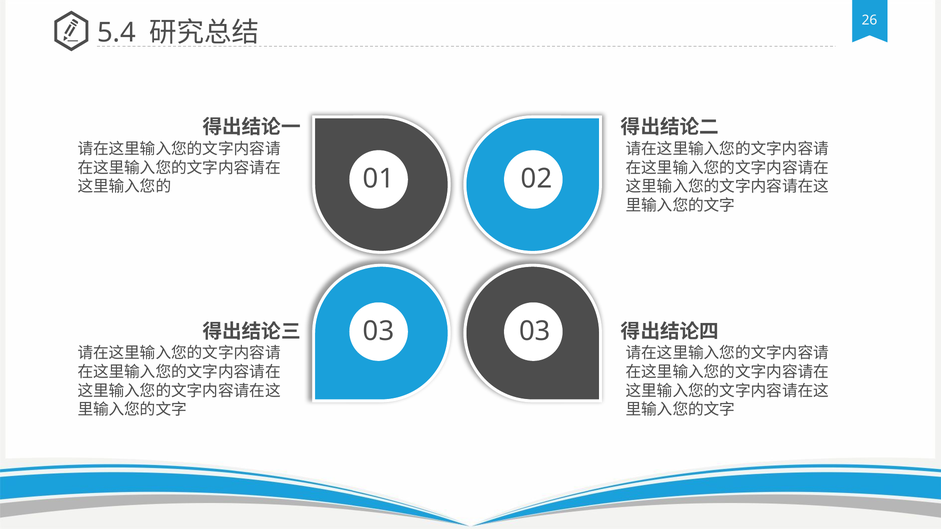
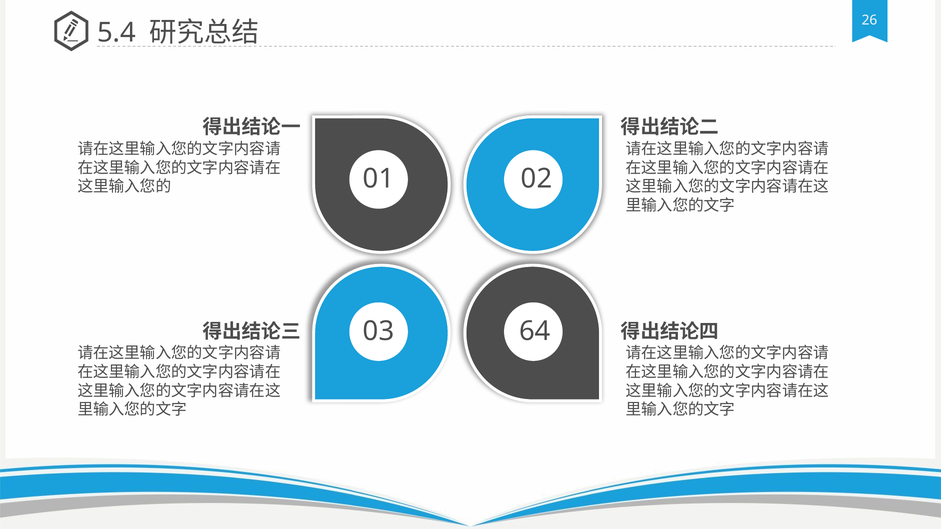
03 03: 03 -> 64 (535, 331)
